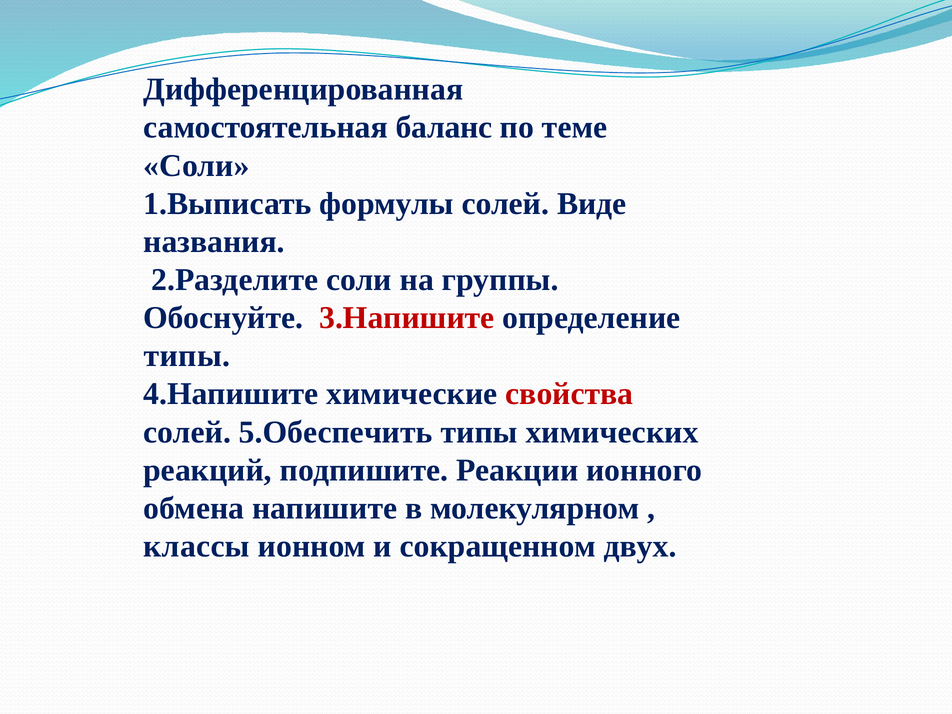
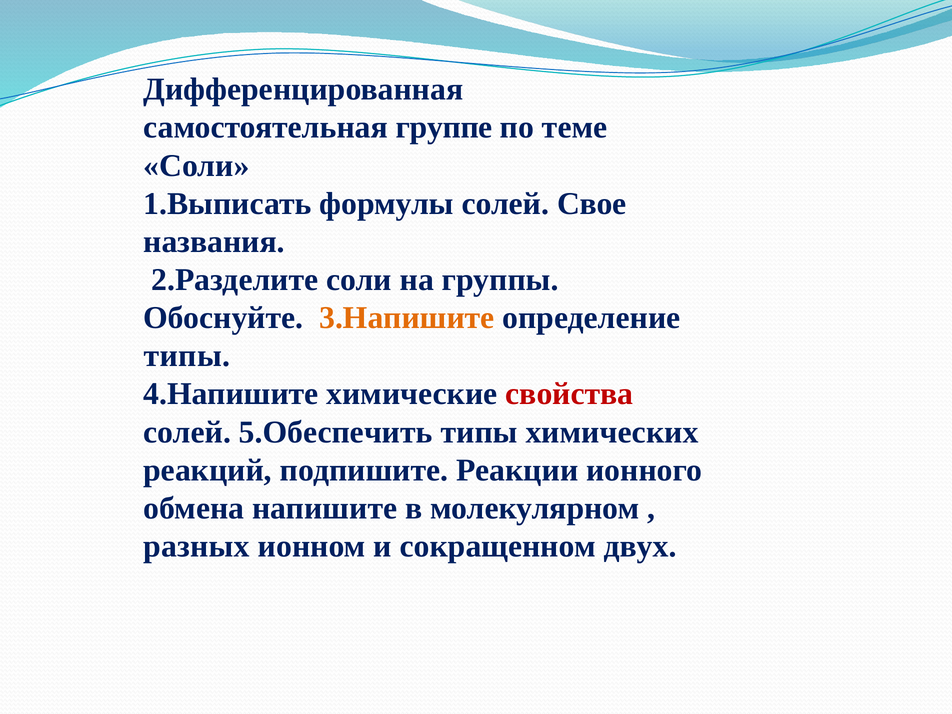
баланс: баланс -> группе (444, 127)
Виде: Виде -> Свое (592, 204)
3.Напишите colour: red -> orange (407, 318)
классы: классы -> разных (197, 546)
